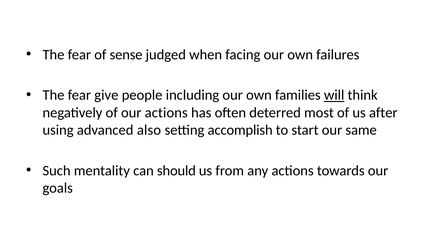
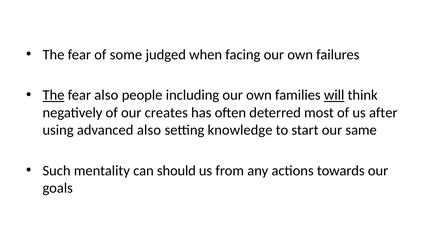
sense: sense -> some (126, 55)
The underline: none -> present (53, 95)
fear give: give -> also (106, 95)
our actions: actions -> creates (166, 113)
accomplish: accomplish -> knowledge (240, 130)
